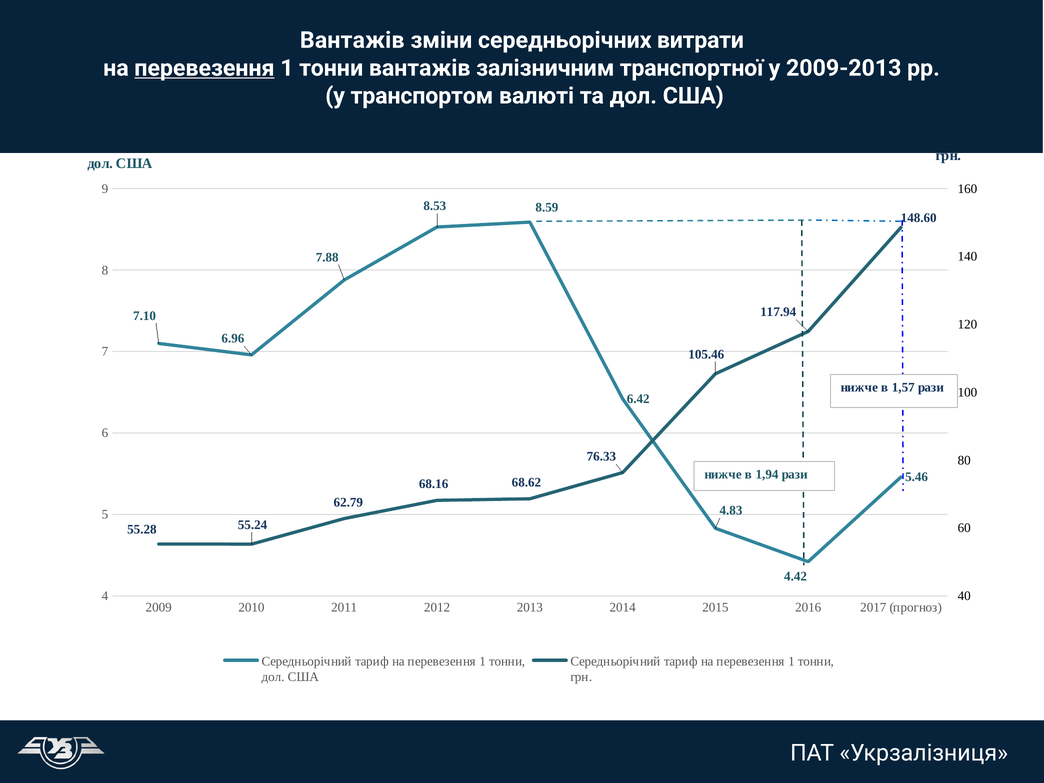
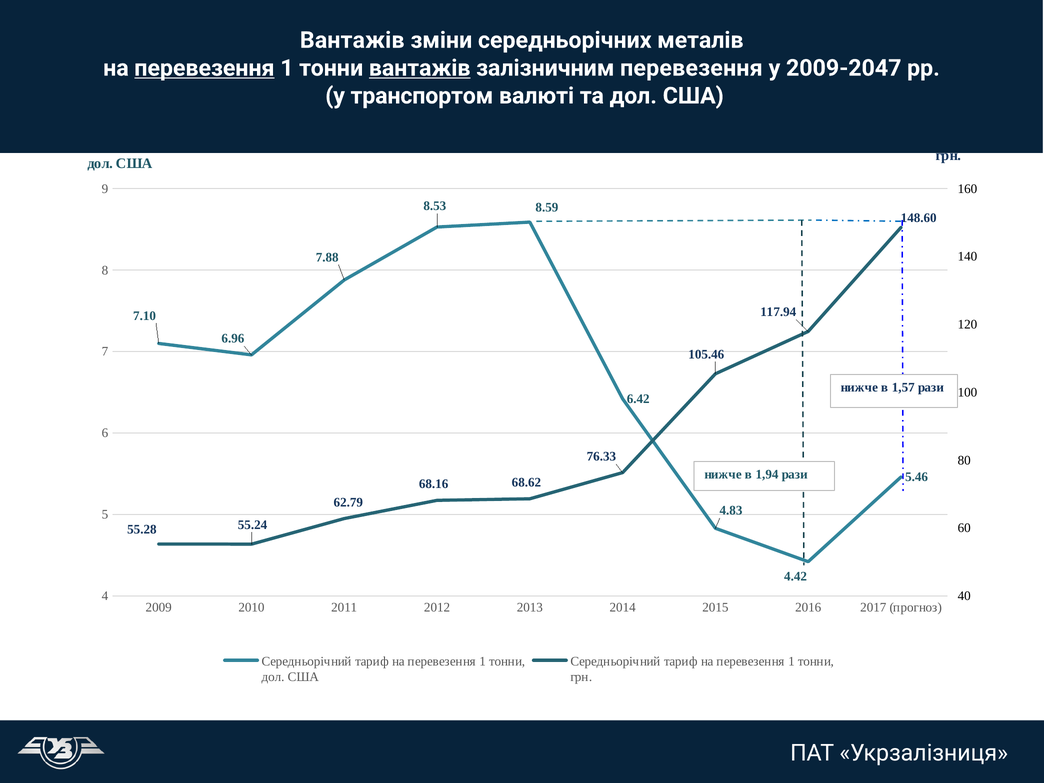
витрати: витрати -> металів (700, 40)
вантажів underline: none -> present (420, 68)
залізничним транспортної: транспортної -> перевезення (691, 68)
2009-2013: 2009-2013 -> 2009-2047 (844, 68)
